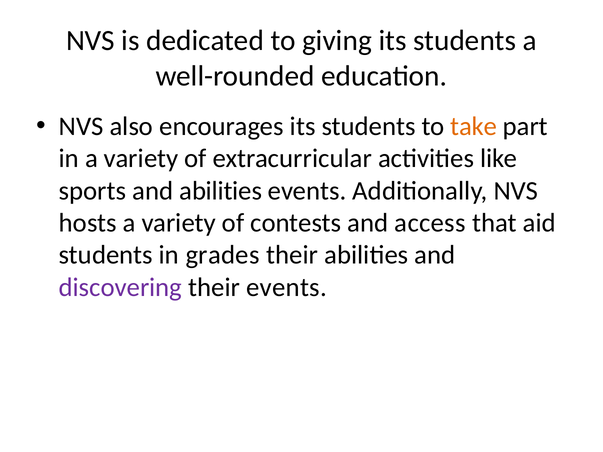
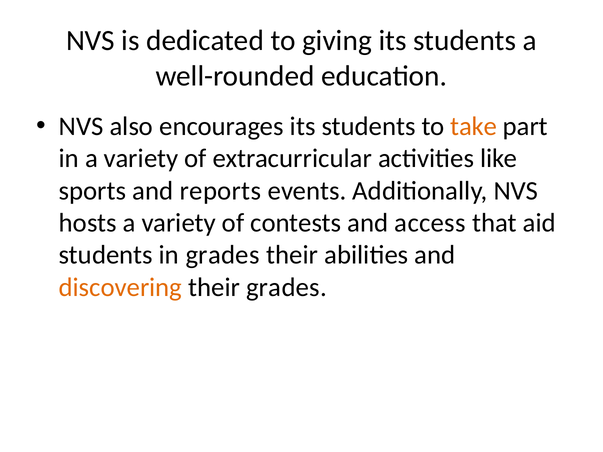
and abilities: abilities -> reports (220, 191)
discovering colour: purple -> orange (120, 287)
their events: events -> grades (286, 287)
